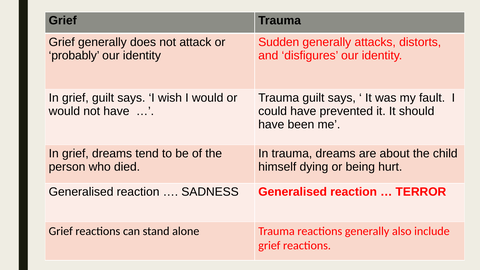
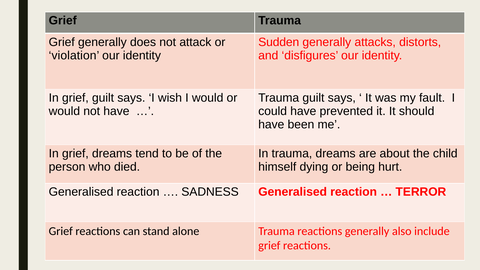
probably: probably -> violation (74, 56)
